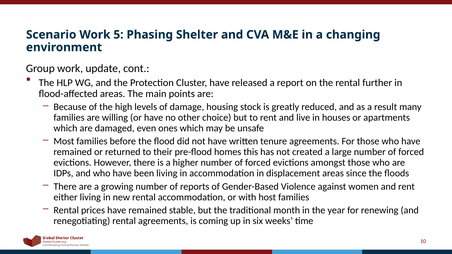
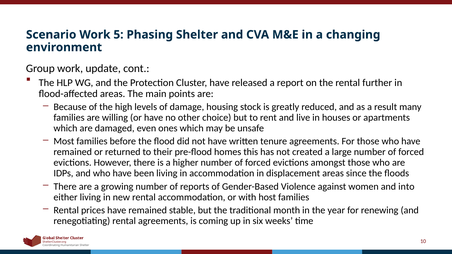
and rent: rent -> into (406, 187)
